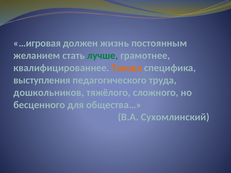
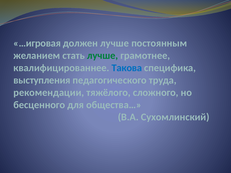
должен жизнь: жизнь -> лучше (115, 43)
Такова colour: orange -> blue (127, 68)
дошкольников: дошкольников -> рекомендации (49, 93)
